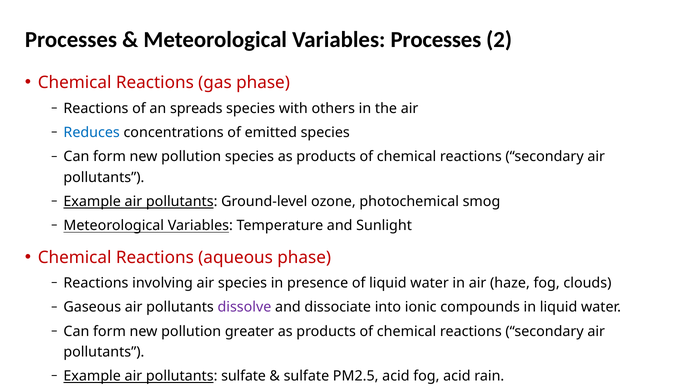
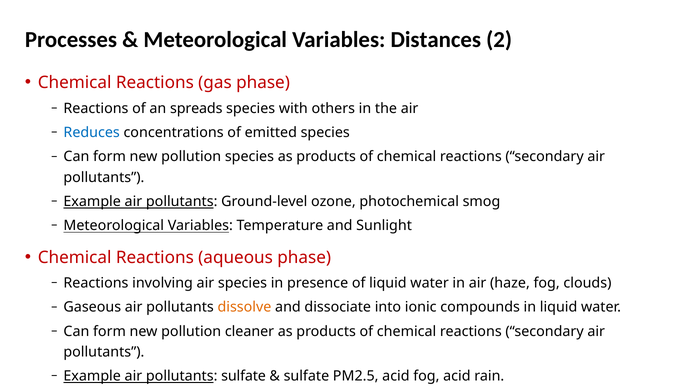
Variables Processes: Processes -> Distances (436, 40)
dissolve colour: purple -> orange (244, 307)
greater: greater -> cleaner (249, 331)
